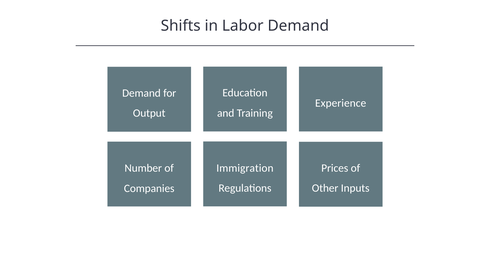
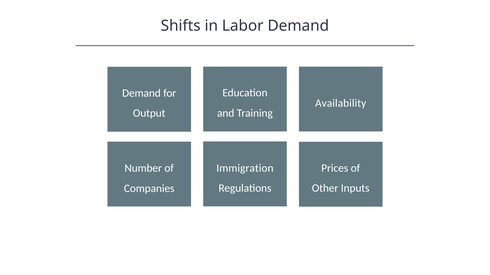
Experience: Experience -> Availability (341, 103)
